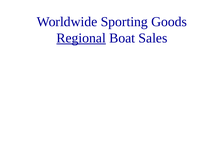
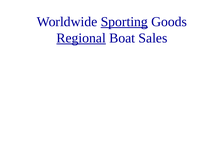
Sporting underline: none -> present (124, 22)
